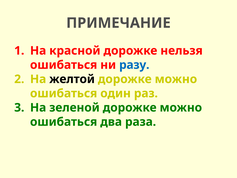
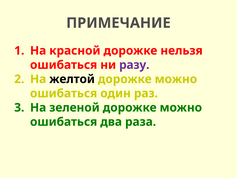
разу colour: blue -> purple (134, 65)
